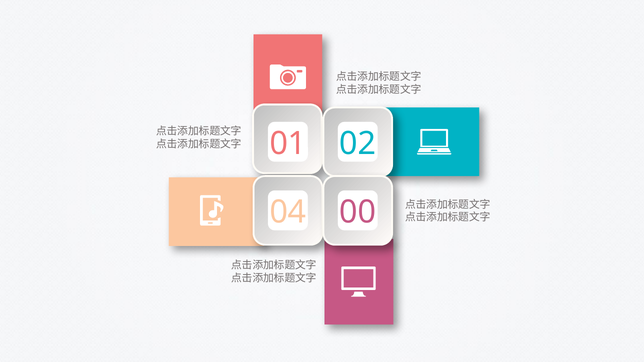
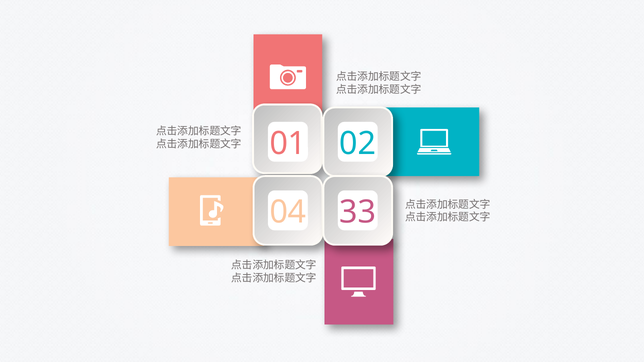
00: 00 -> 33 (358, 213)
